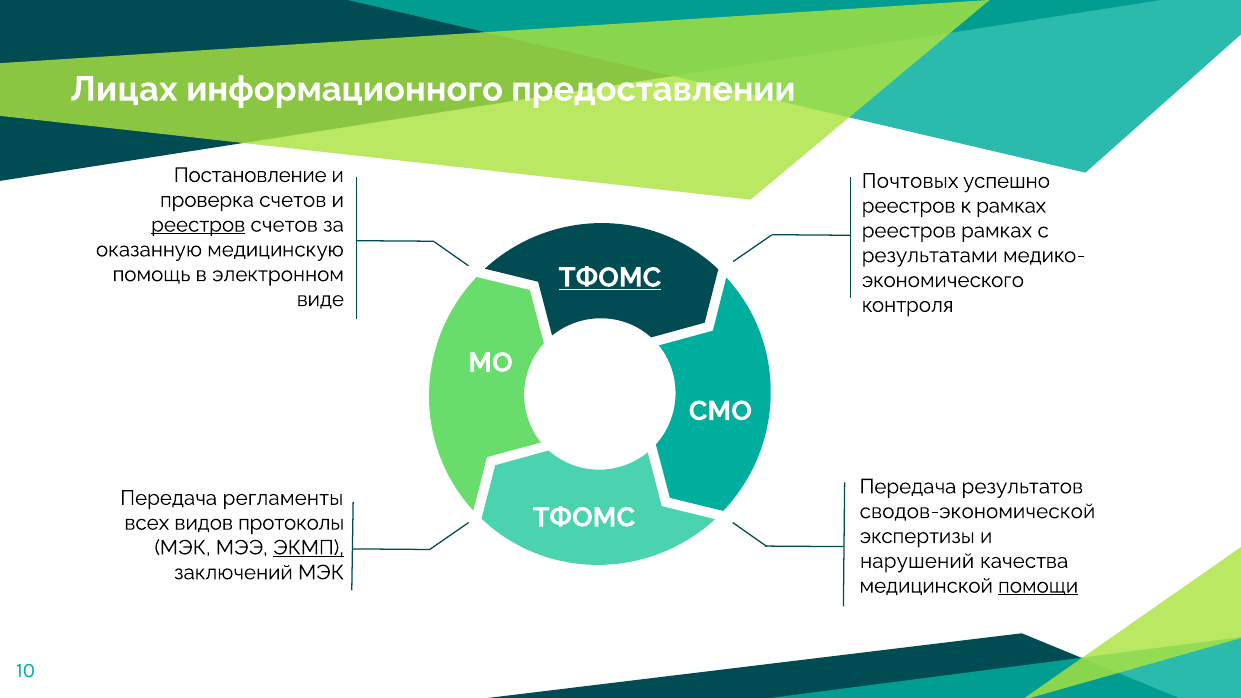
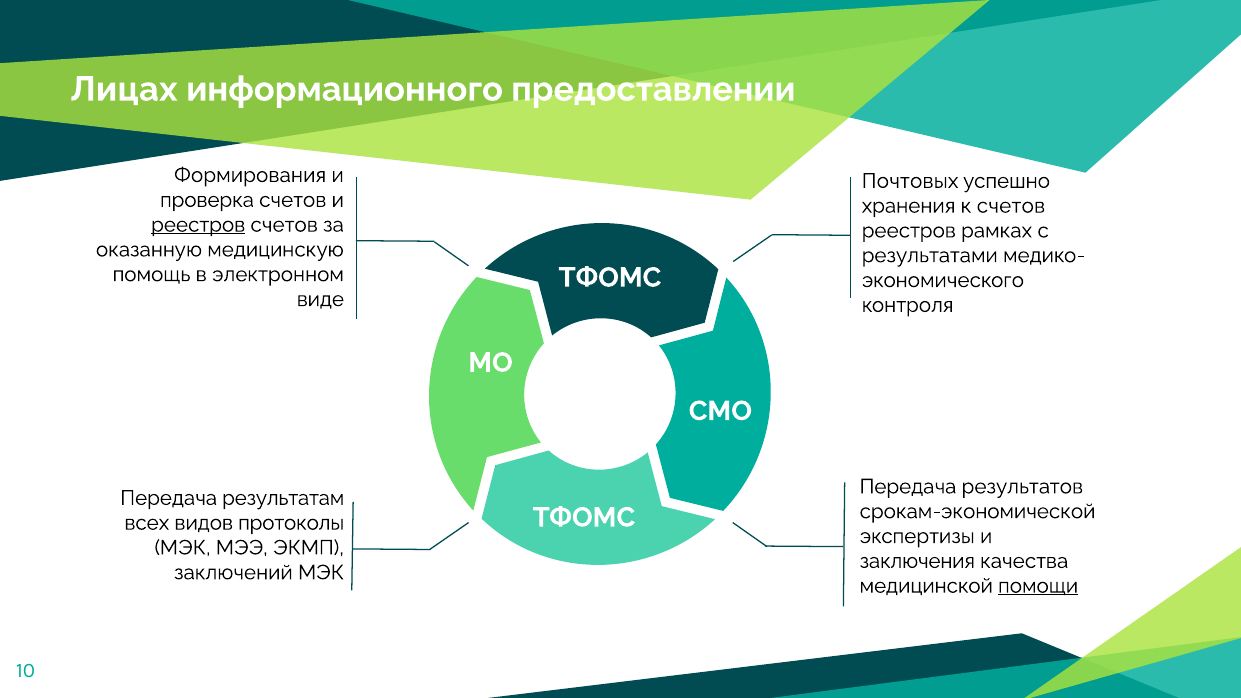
Постановление: Постановление -> Формирования (250, 175)
реестров: реестров -> хранения (909, 206)
к рамках: рамках -> счетов (1011, 206)
ТФОМС underline: present -> none (610, 278)
регламенты: регламенты -> результатам (283, 498)
сводов-экономической: сводов-экономической -> срокам-экономической (978, 511)
ЭКМП underline: present -> none (308, 548)
нарушений: нарушений -> заключения (917, 561)
